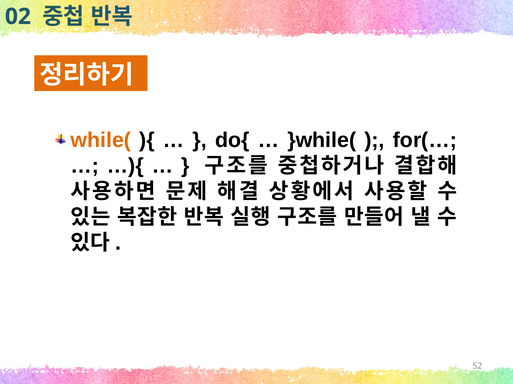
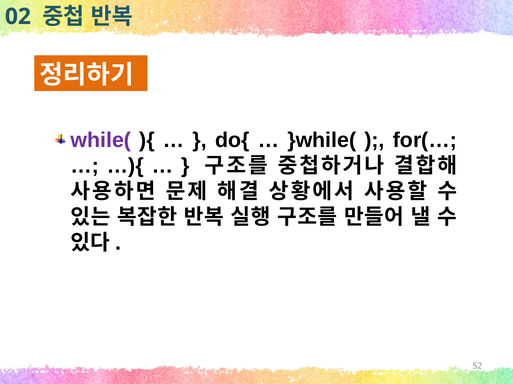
while( colour: orange -> purple (101, 141)
